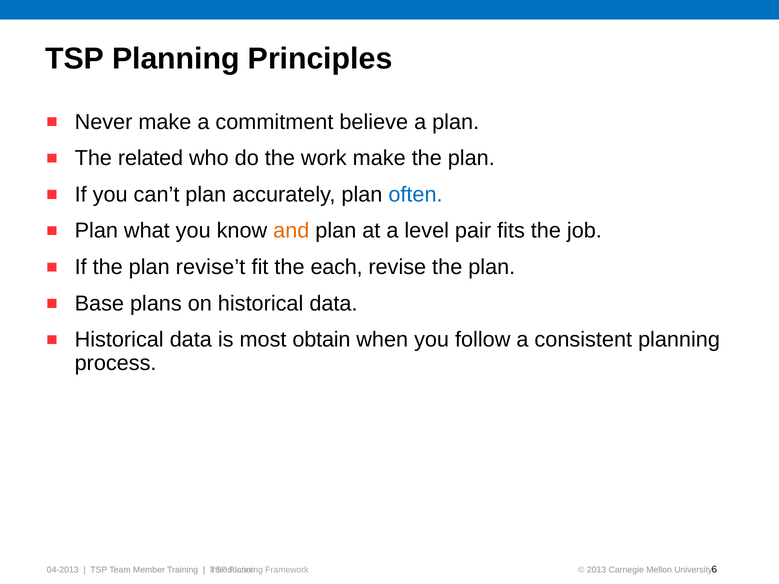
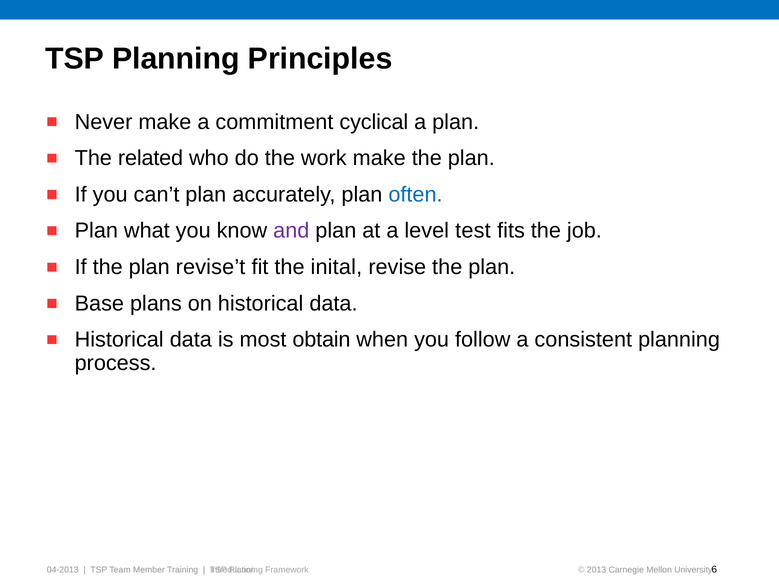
believe: believe -> cyclical (374, 122)
and colour: orange -> purple (291, 231)
pair: pair -> test (473, 231)
each: each -> inital (336, 267)
